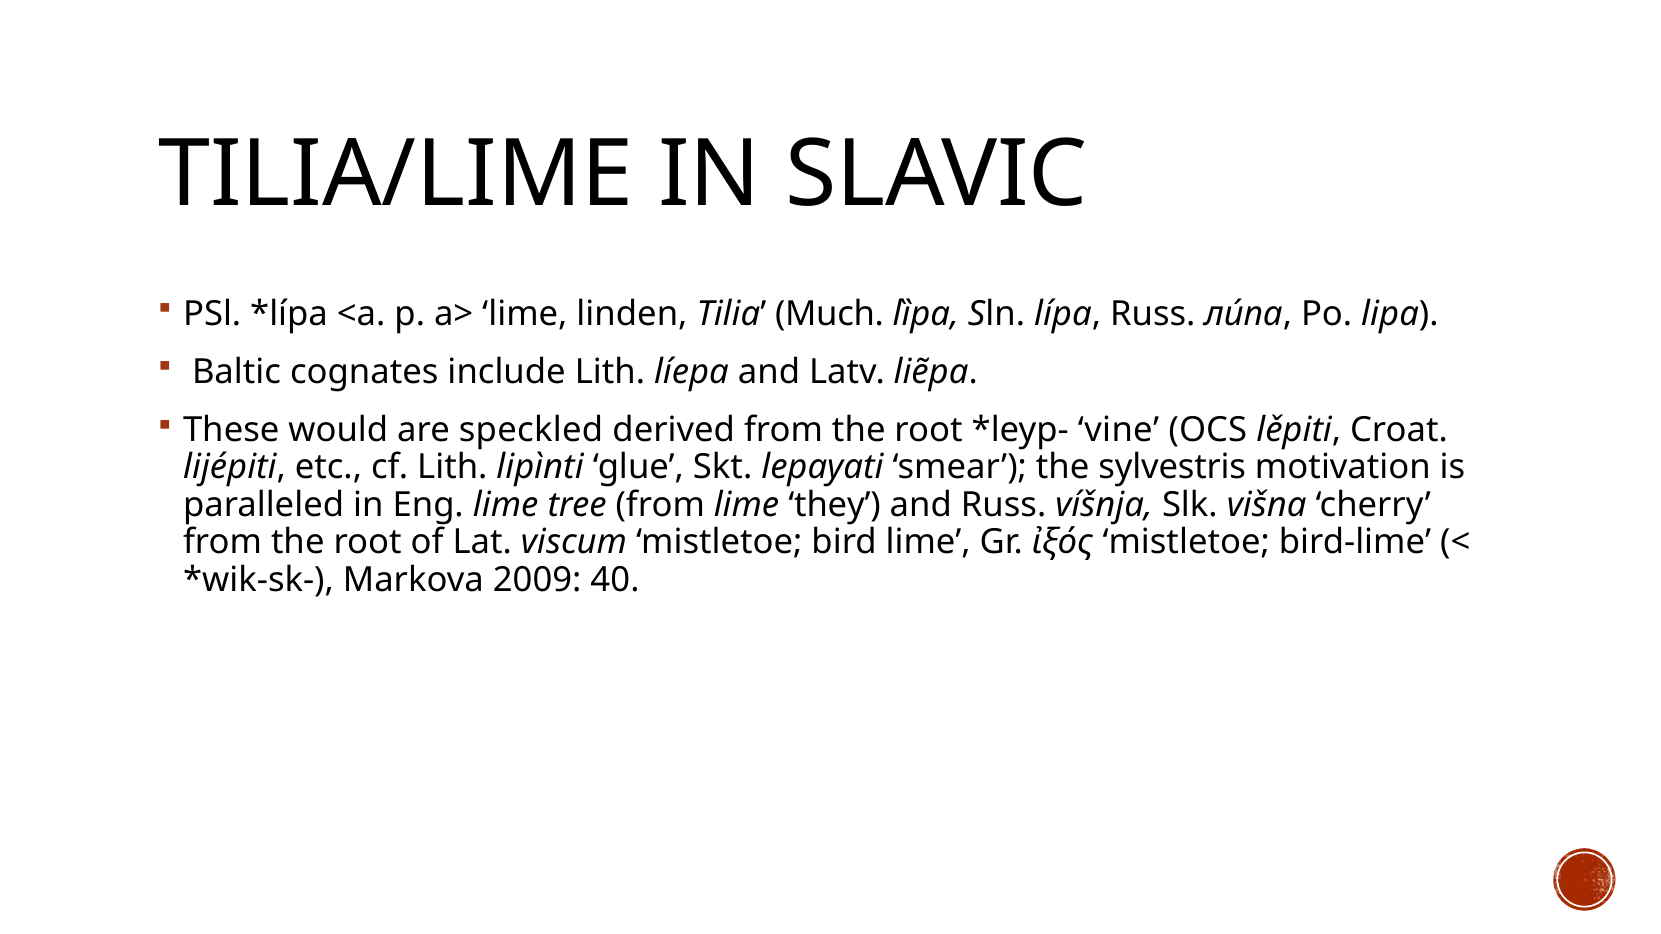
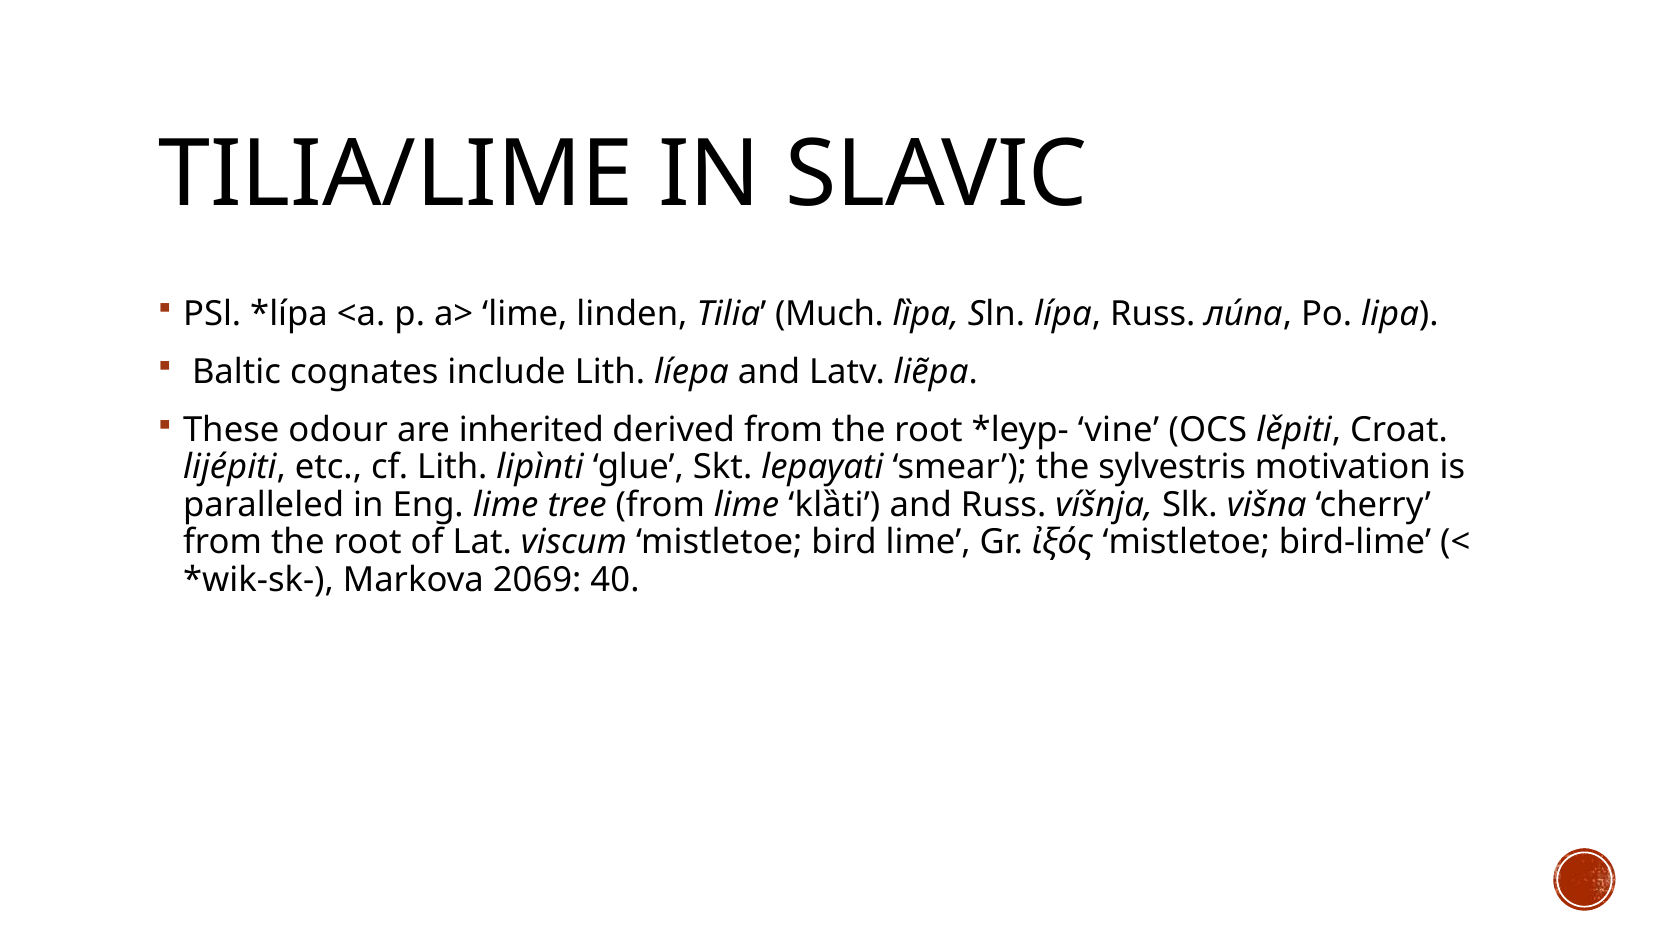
would: would -> odour (338, 430)
speckled: speckled -> inherited (531, 430)
they: they -> klȁti (834, 505)
2009: 2009 -> 2069 (537, 580)
